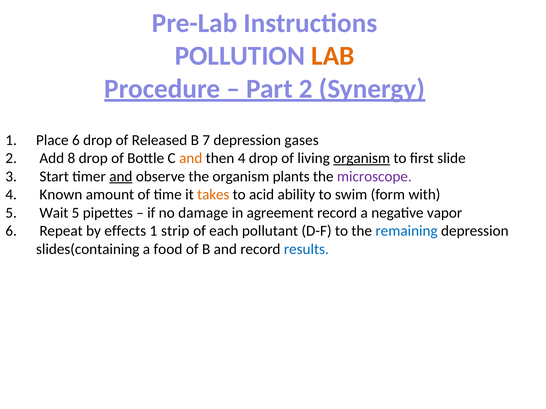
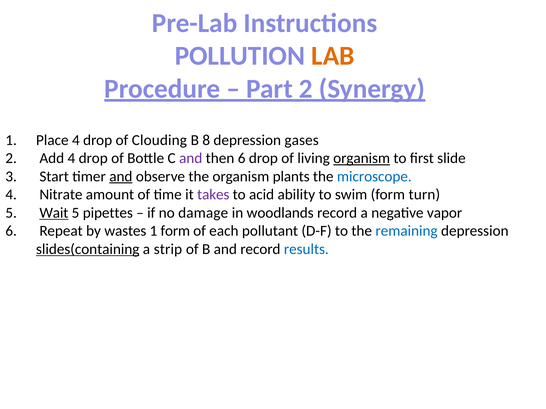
Place 6: 6 -> 4 (76, 140)
Released: Released -> Clouding (159, 140)
7: 7 -> 8 (206, 140)
Add 8: 8 -> 4 (71, 158)
and colour: orange -> purple (191, 158)
then 4: 4 -> 6 (242, 158)
microscope colour: purple -> blue (374, 177)
Known: Known -> Nitrate (61, 195)
takes colour: orange -> purple (213, 195)
with: with -> turn (424, 195)
Wait underline: none -> present (54, 213)
agreement: agreement -> woodlands (280, 213)
effects: effects -> wastes (125, 231)
1 strip: strip -> form (175, 231)
slides(containing underline: none -> present (88, 249)
food: food -> strip (168, 249)
